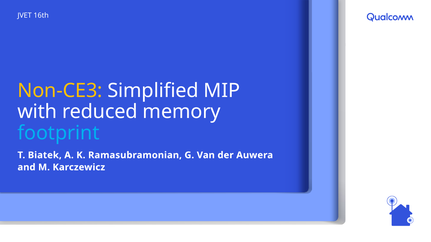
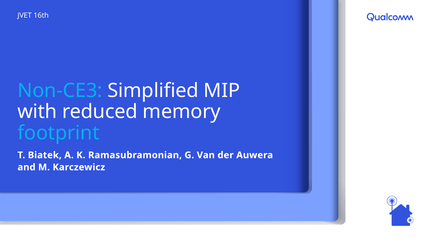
Non-CE3 colour: yellow -> light blue (60, 91)
